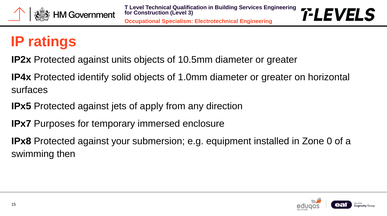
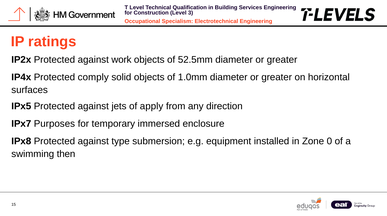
units: units -> work (121, 60)
10.5mm: 10.5mm -> 52.5mm (195, 60)
identify: identify -> comply (93, 77)
your: your -> type (121, 141)
